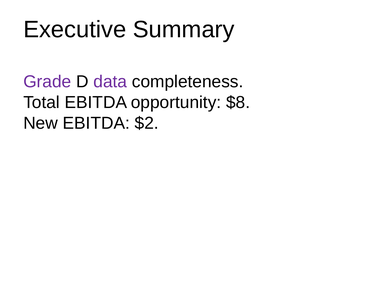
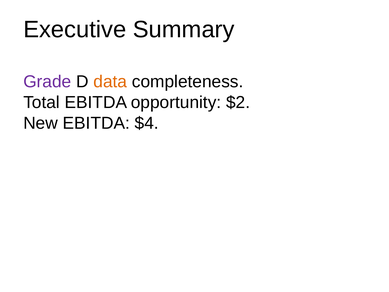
data colour: purple -> orange (110, 82)
$8: $8 -> $2 (238, 102)
$2: $2 -> $4 (147, 123)
